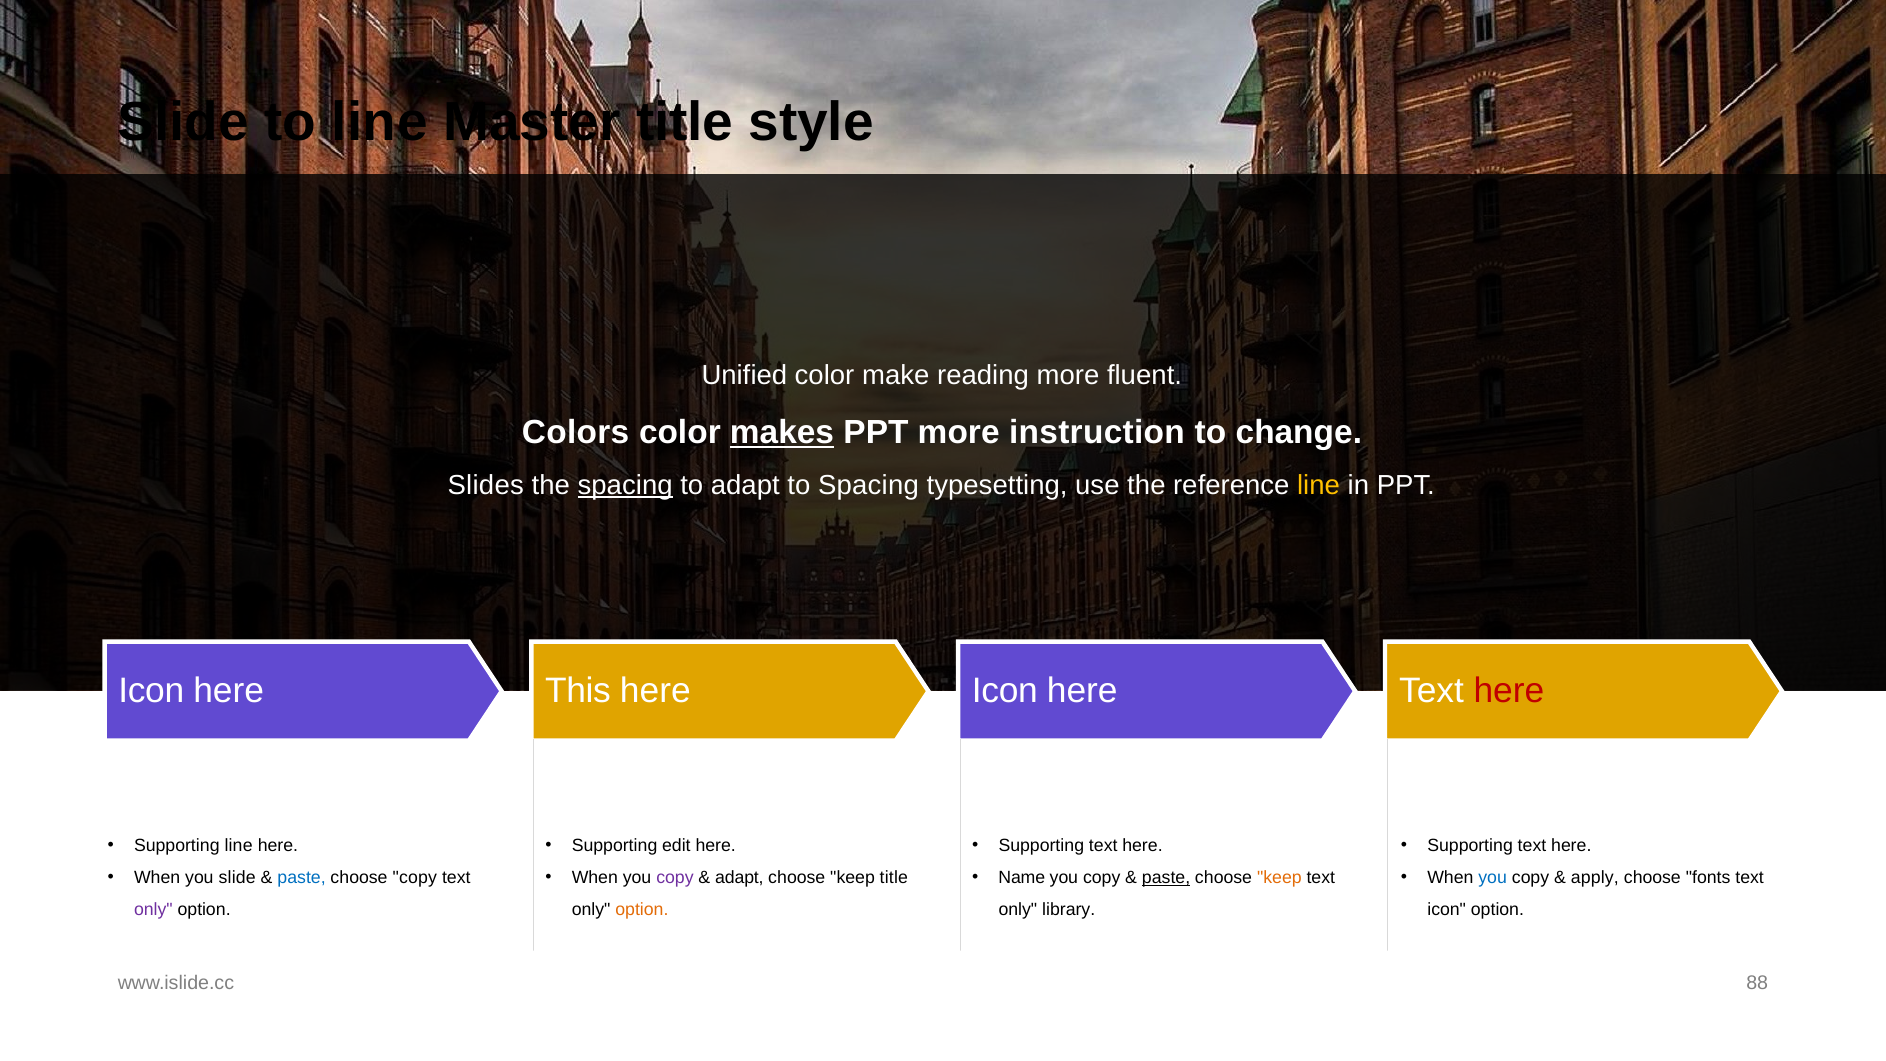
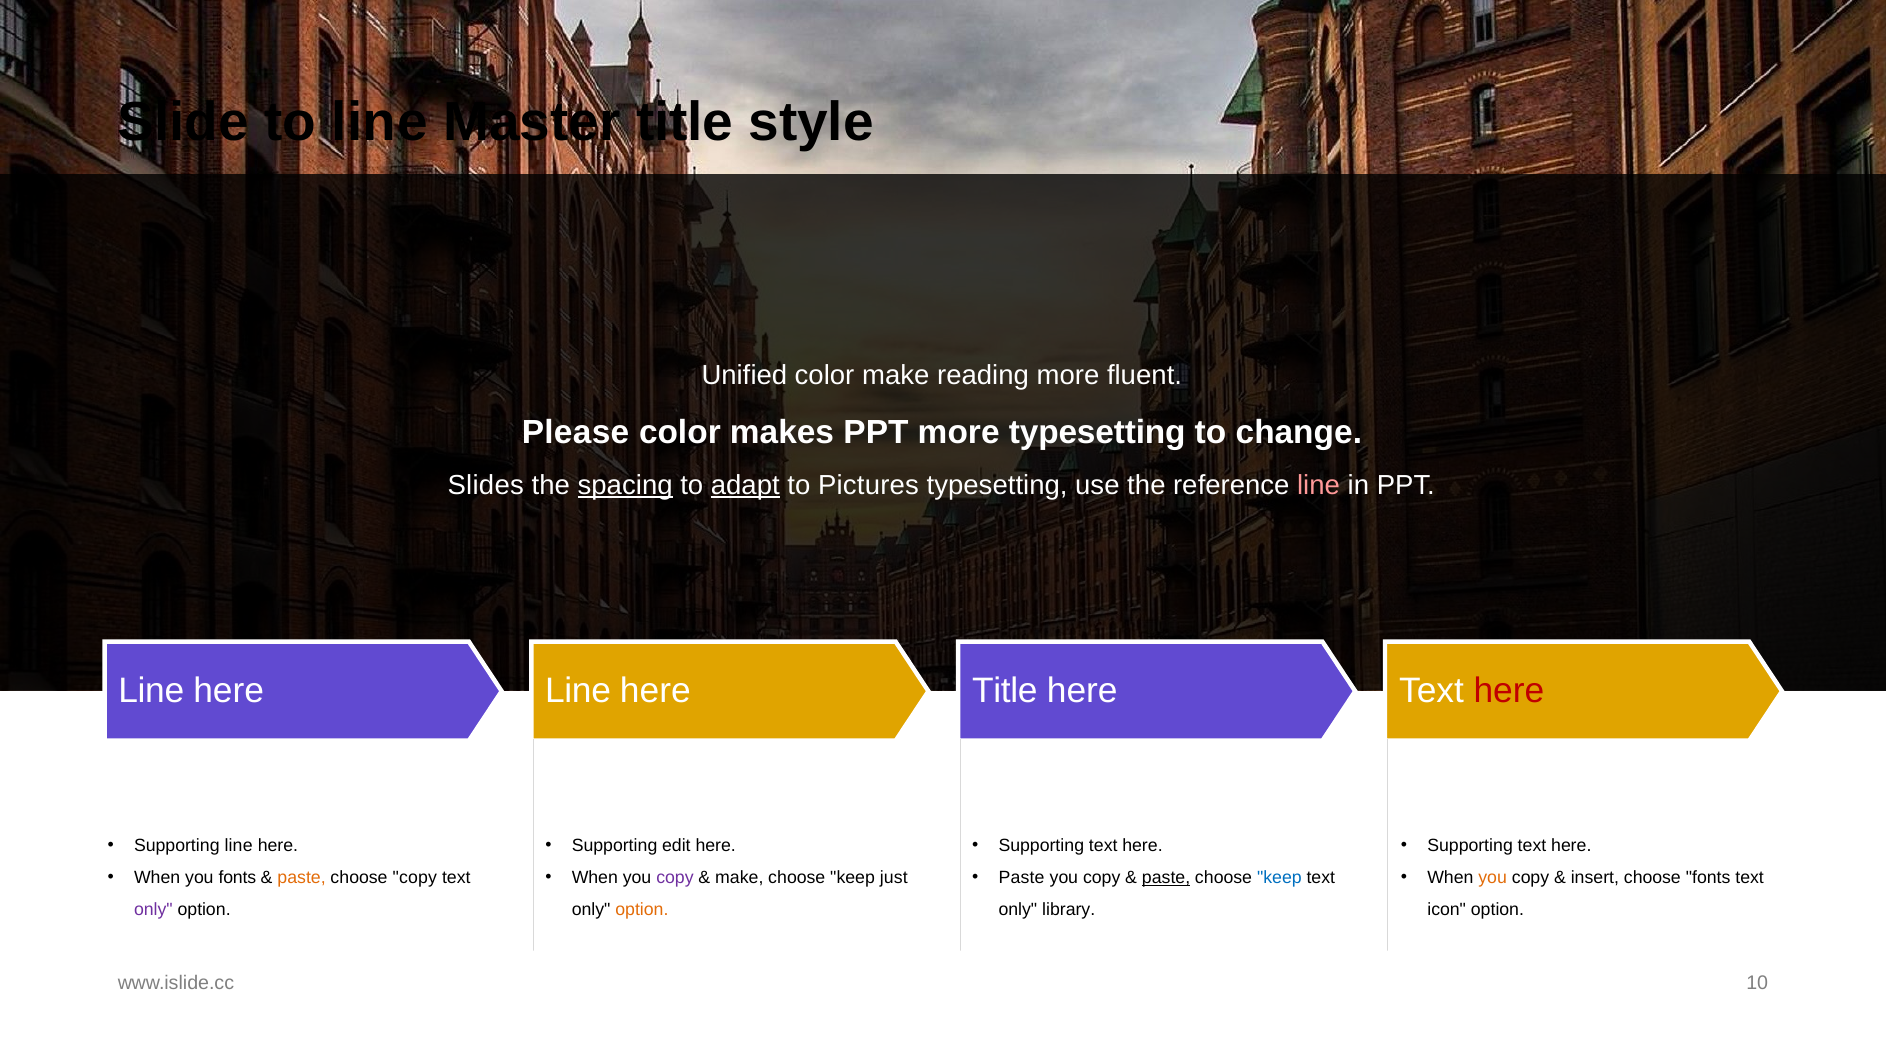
Colors: Colors -> Please (576, 433)
makes underline: present -> none (782, 433)
more instruction: instruction -> typesetting (1097, 433)
adapt underline: none -> present (745, 485)
to Spacing: Spacing -> Pictures (868, 485)
line colour: yellow -> pink (1319, 485)
Icon: Icon -> Line (151, 691)
here This: This -> Line (578, 691)
here Icon: Icon -> Title (1005, 691)
you slide: slide -> fonts (237, 878)
paste colour: blue -> orange (302, 878)
adapt: adapt -> make (739, 878)
keep title: title -> just (894, 878)
Name: Name -> Paste (1022, 878)
keep colour: orange -> blue (1279, 878)
you colour: blue -> orange (1493, 878)
apply: apply -> insert (1595, 878)
88: 88 -> 10 (1757, 983)
